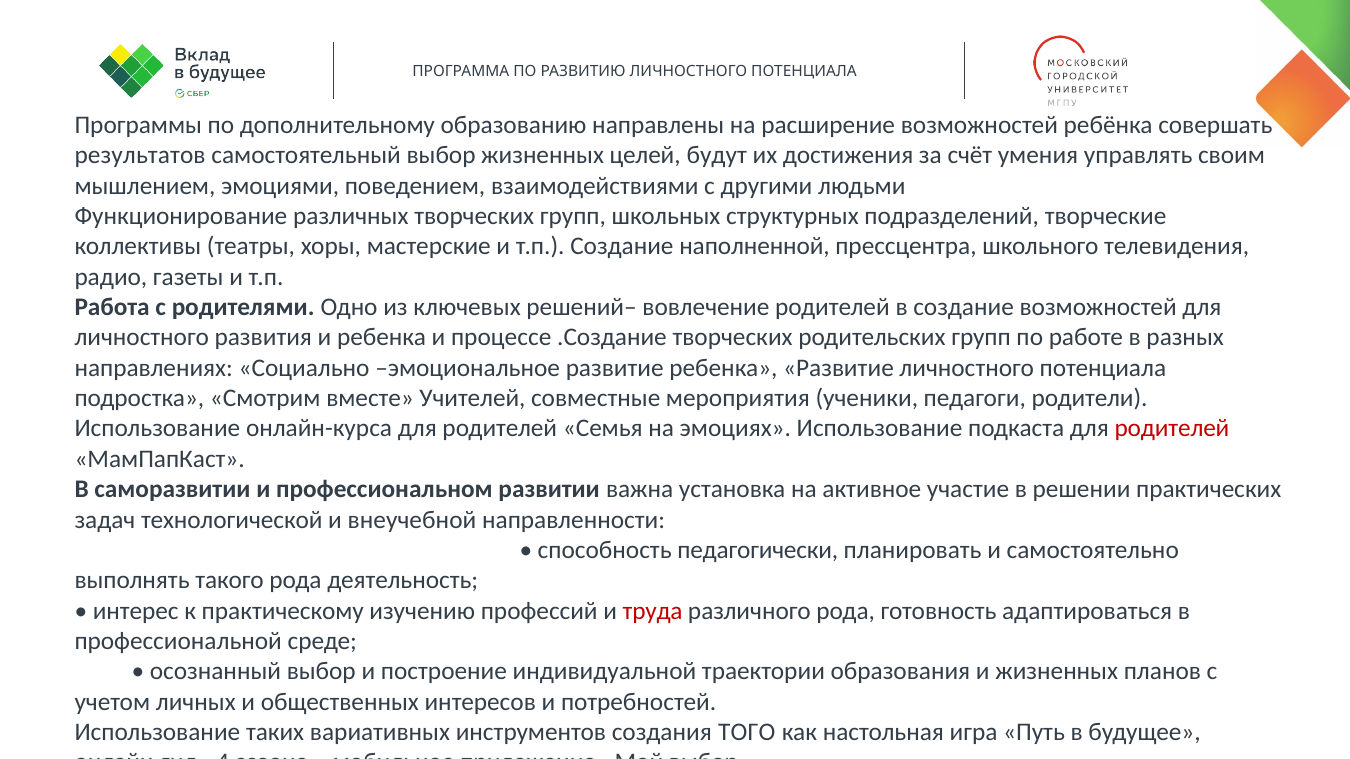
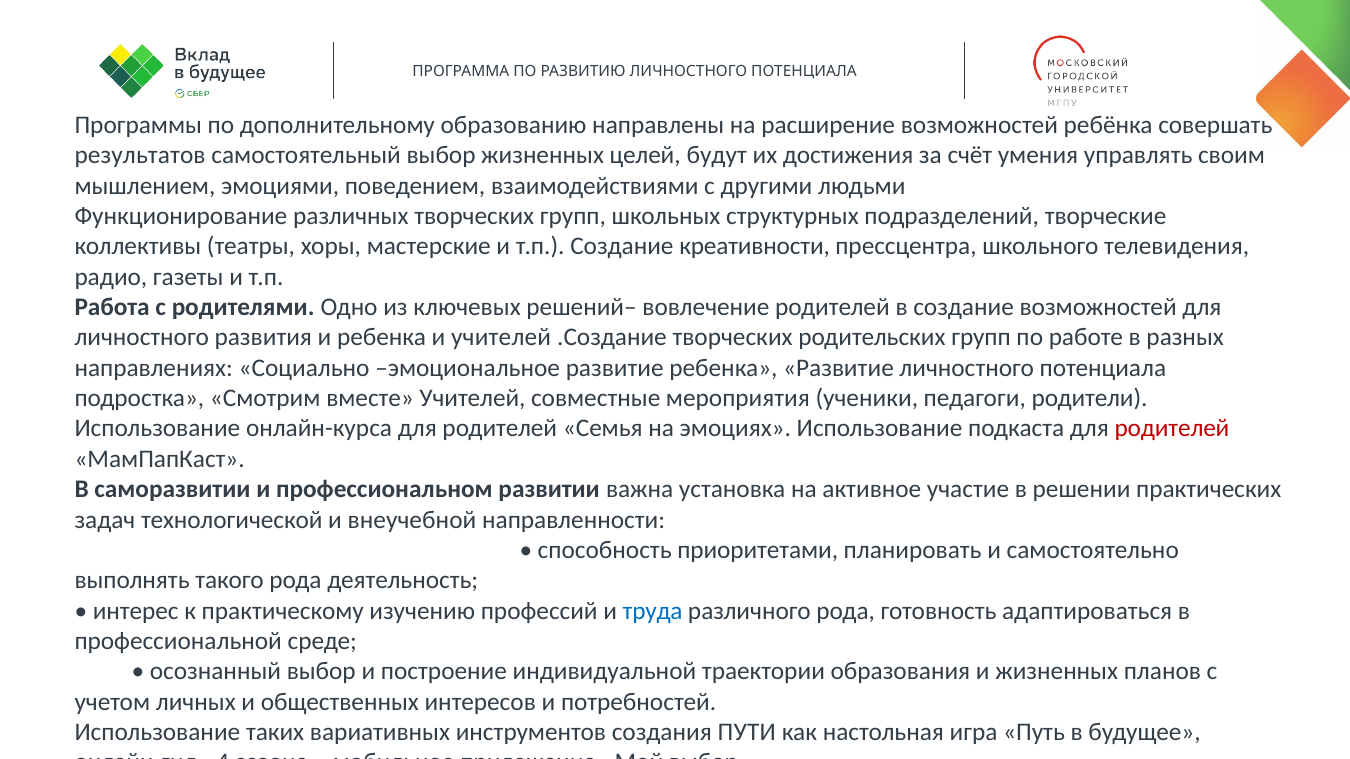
наполненной: наполненной -> креативности (755, 247)
и процессе: процессе -> учителей (501, 338)
педагогически: педагогически -> приоритетами (758, 550)
труда colour: red -> blue (653, 611)
ТОГО: ТОГО -> ПУТИ (747, 733)
